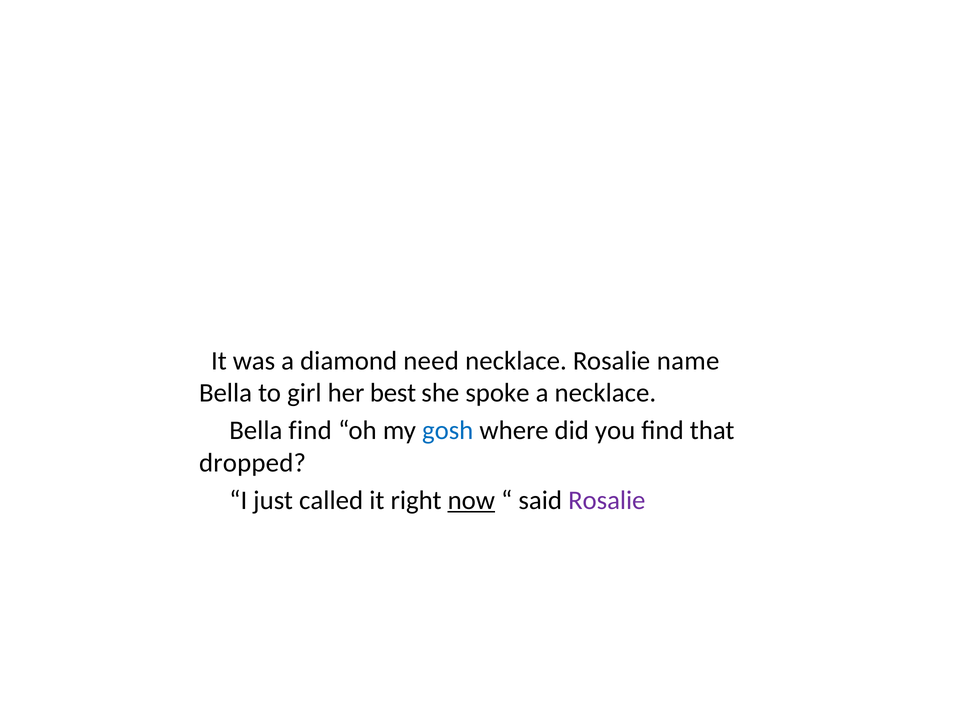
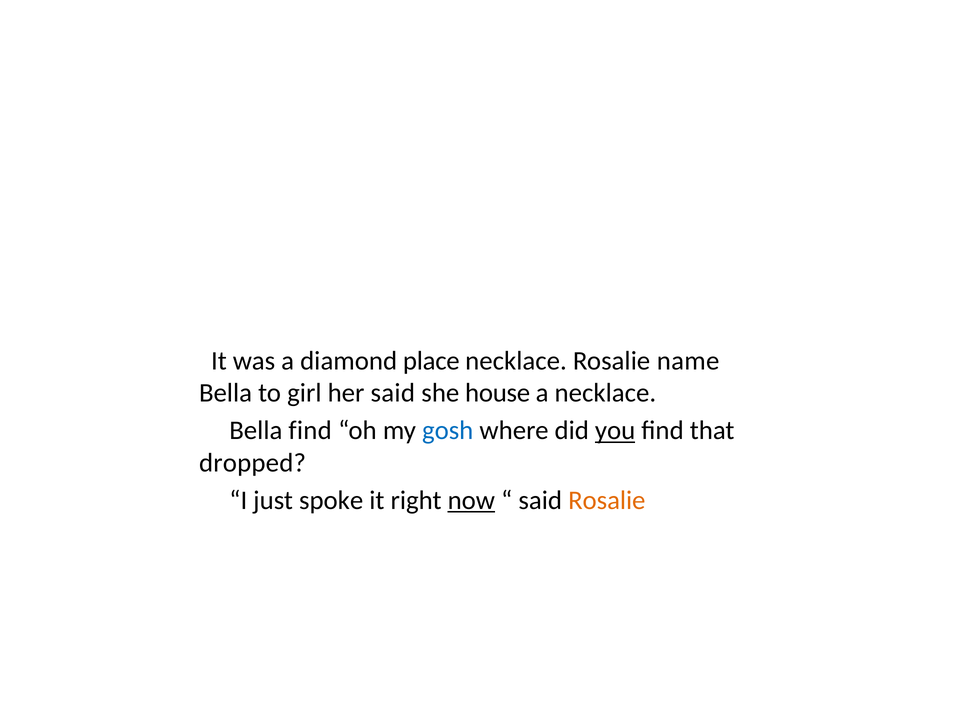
need: need -> place (431, 361)
her best: best -> said (393, 393)
spoke: spoke -> house (498, 393)
you underline: none -> present (615, 431)
called: called -> spoke (331, 501)
Rosalie colour: purple -> orange (607, 501)
